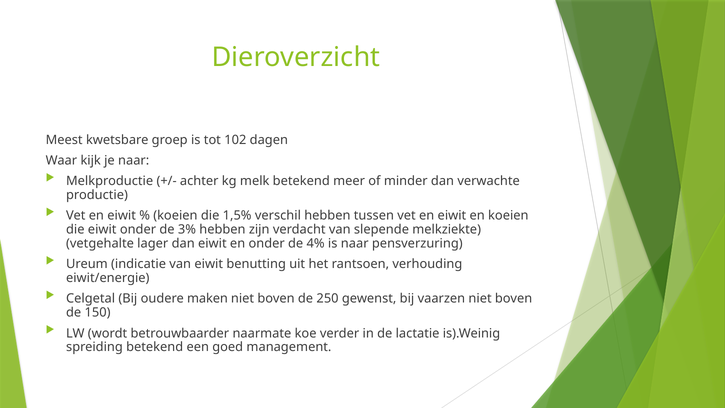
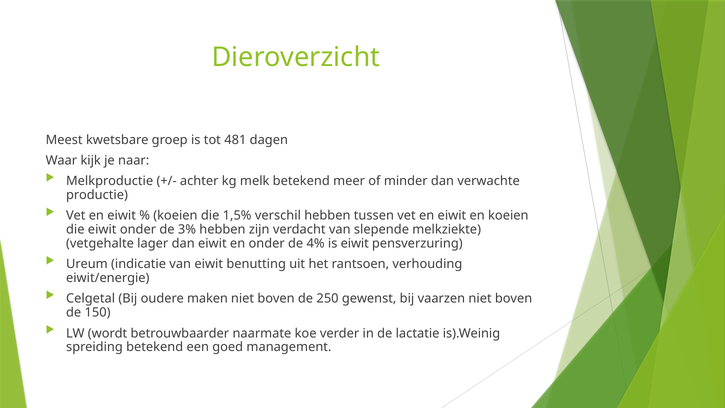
102: 102 -> 481 (235, 140)
is naar: naar -> eiwit (355, 243)
